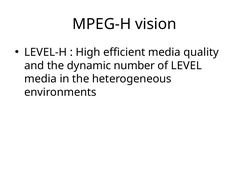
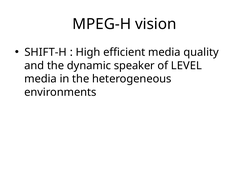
LEVEL-H: LEVEL-H -> SHIFT-H (46, 52)
number: number -> speaker (134, 66)
